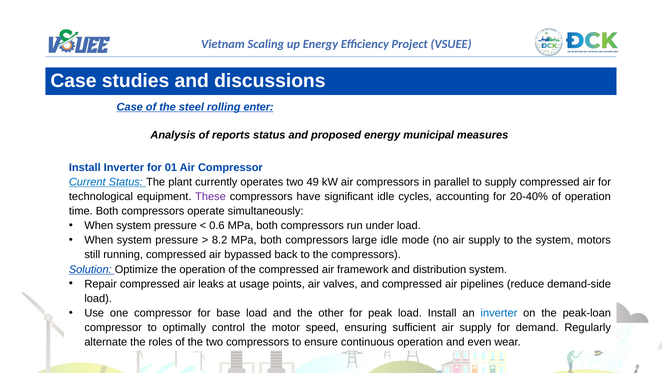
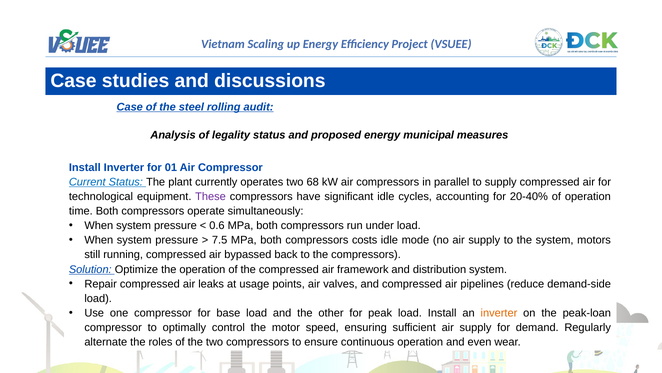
enter: enter -> audit (259, 107)
reports: reports -> legality (231, 135)
49: 49 -> 68 (313, 182)
8.2: 8.2 -> 7.5 (220, 240)
large: large -> costs (365, 240)
inverter colour: blue -> orange (499, 313)
